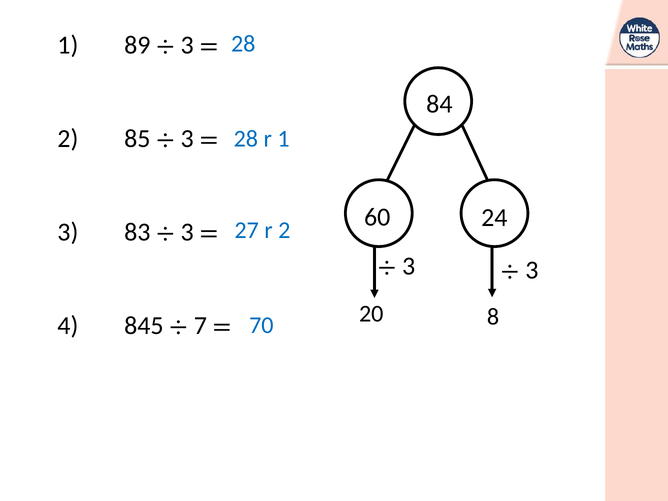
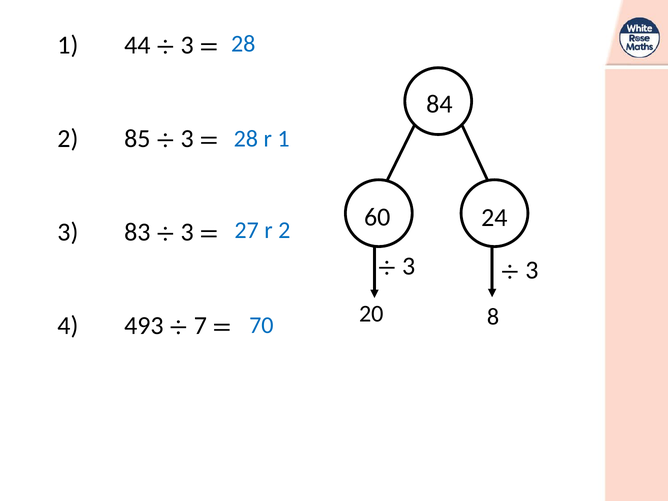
89: 89 -> 44 (137, 45)
845: 845 -> 493 (144, 326)
